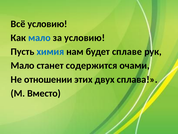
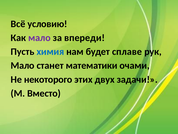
мало colour: blue -> purple (39, 38)
за условию: условию -> впереди (85, 38)
содержится: содержится -> математики (92, 65)
отношении: отношении -> некоторого (48, 79)
сплава: сплава -> задачи (137, 79)
